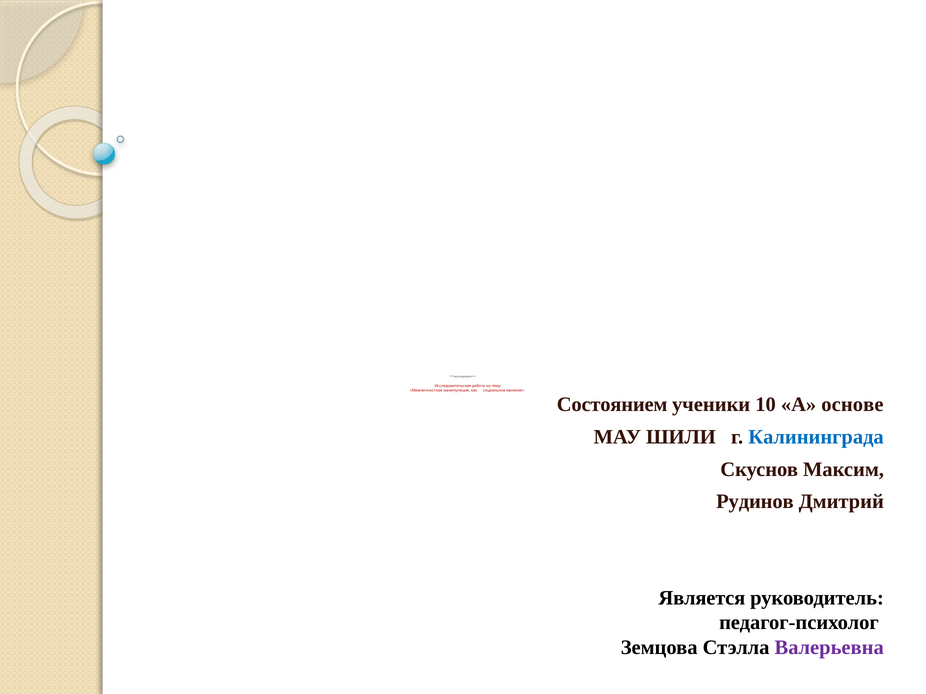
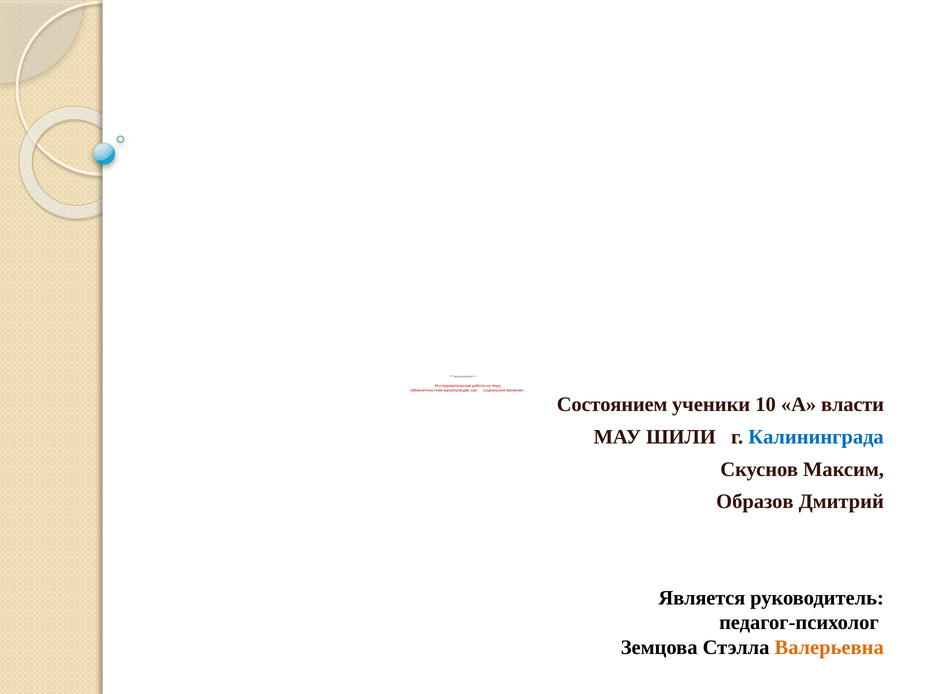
основе: основе -> власти (853, 405)
Рудинов: Рудинов -> Образов (755, 502)
Валерьевна colour: purple -> orange (829, 648)
